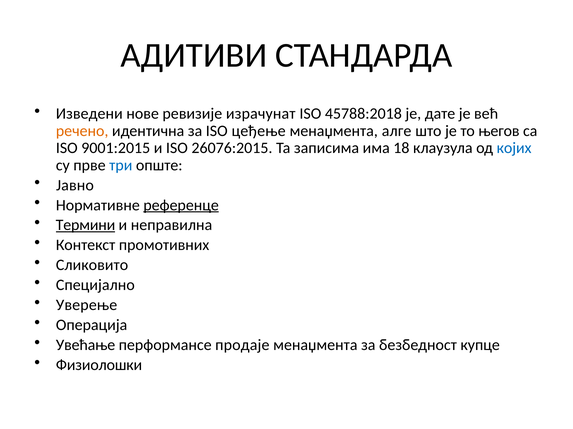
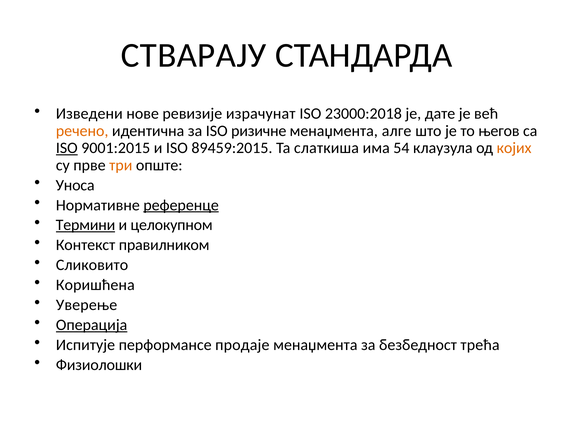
АДИТИВИ: АДИТИВИ -> СТВАРАЈУ (194, 55)
45788:2018: 45788:2018 -> 23000:2018 (363, 114)
цеђење: цеђење -> ризичне (259, 131)
ISO underline: none -> present (67, 148)
26076:2015: 26076:2015 -> 89459:2015 (232, 148)
записима: записима -> слаткиша (326, 148)
18: 18 -> 54 (401, 148)
којих colour: blue -> orange (514, 148)
три colour: blue -> orange (121, 165)
Јавно: Јавно -> Уноса (75, 185)
неправилна: неправилна -> целокупном (172, 225)
промотивних: промотивних -> правилником (164, 246)
Специјално: Специјално -> Коришћена (95, 286)
Операција underline: none -> present (92, 326)
Увећање: Увећање -> Испитује (85, 346)
купце: купце -> трећа (480, 346)
